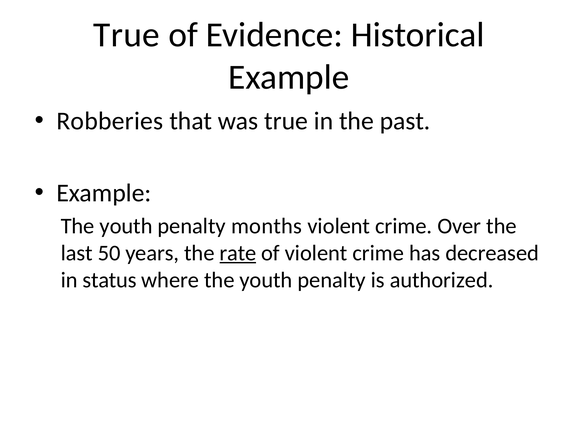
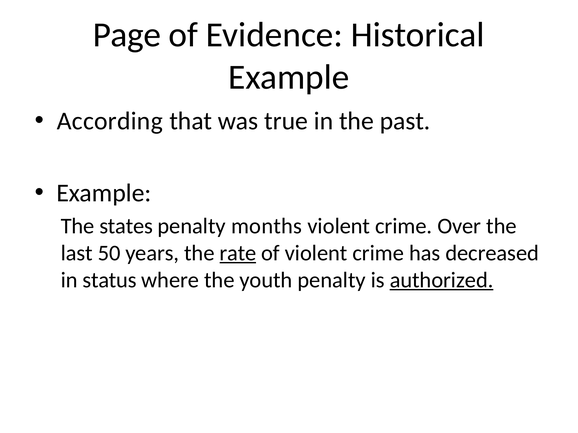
True: True -> Page (127, 35)
Robberies: Robberies -> According (110, 121)
youth: youth -> states (126, 226)
authorized underline: none -> present (442, 280)
